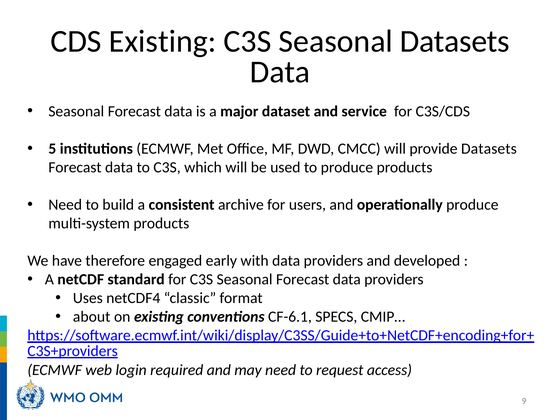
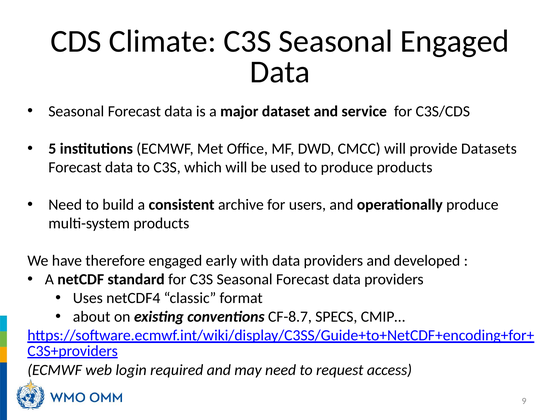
CDS Existing: Existing -> Climate (163, 41)
Seasonal Datasets: Datasets -> Engaged (455, 41)
CF-6.1: CF-6.1 -> CF-8.7 (290, 317)
